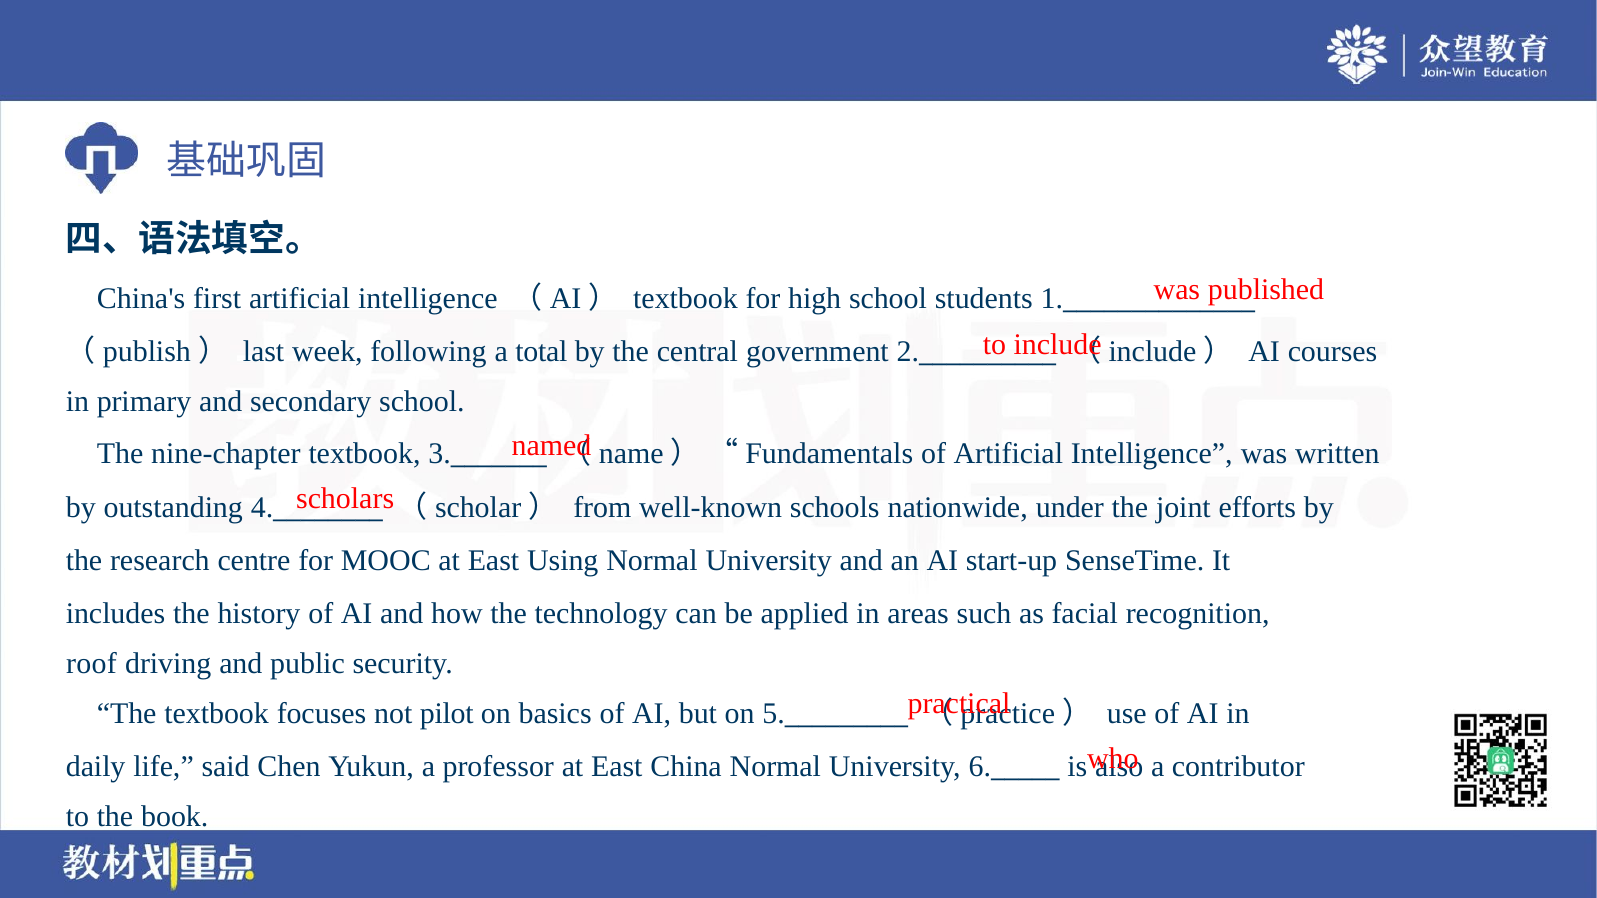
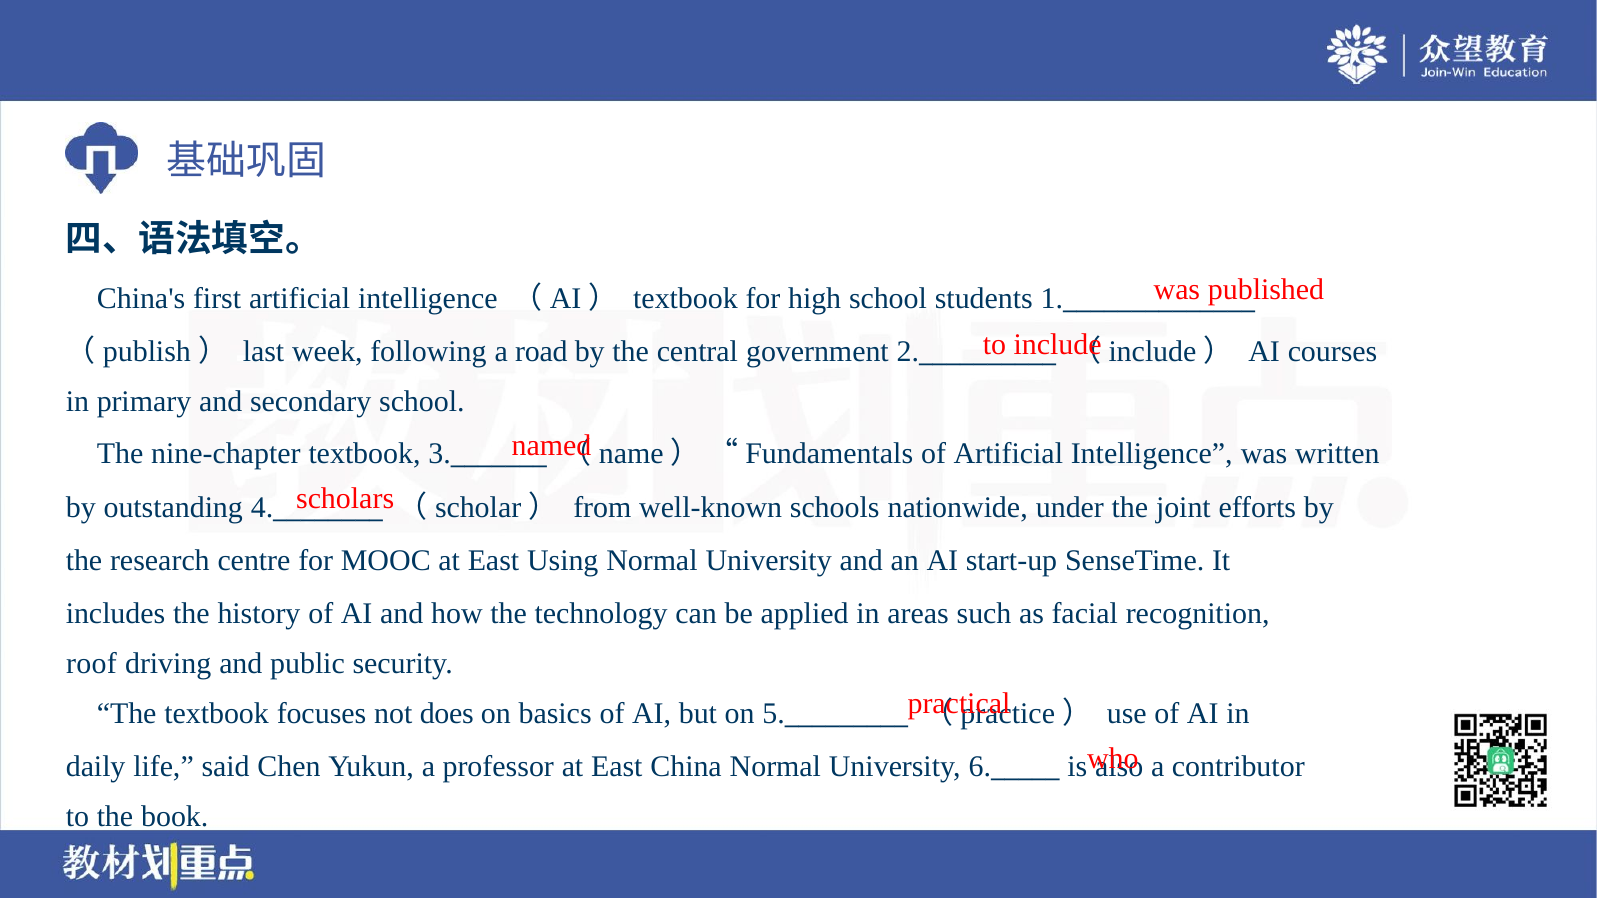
total: total -> road (541, 352)
pilot: pilot -> does (447, 714)
